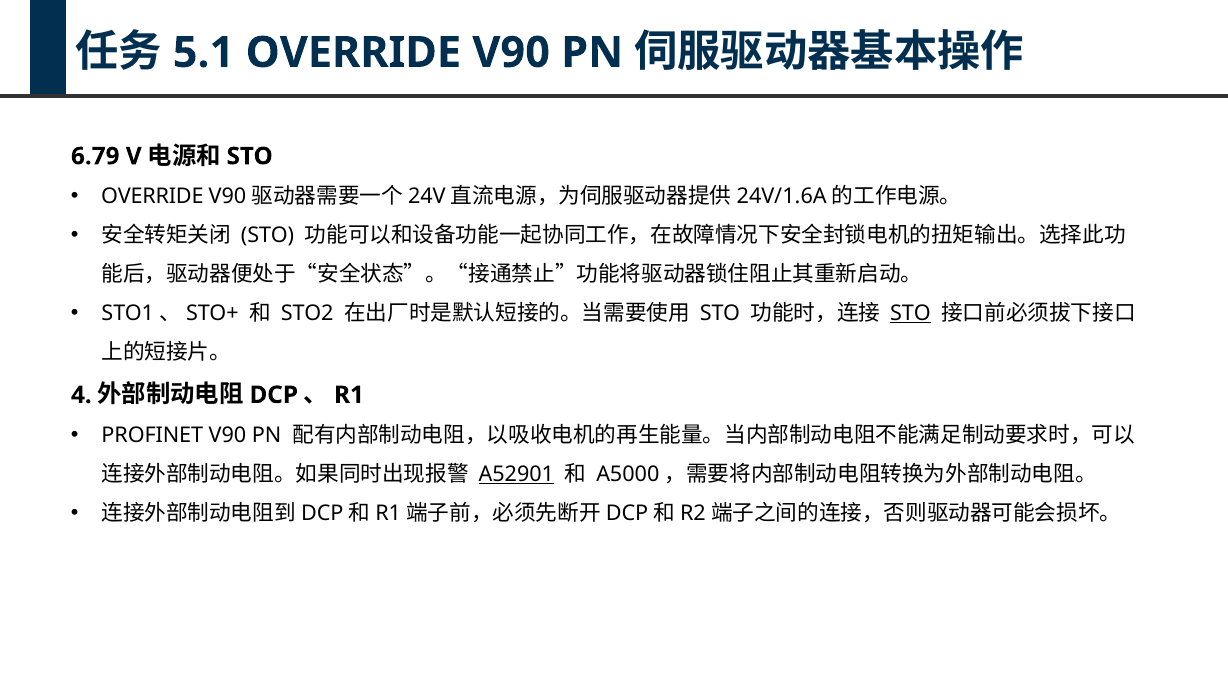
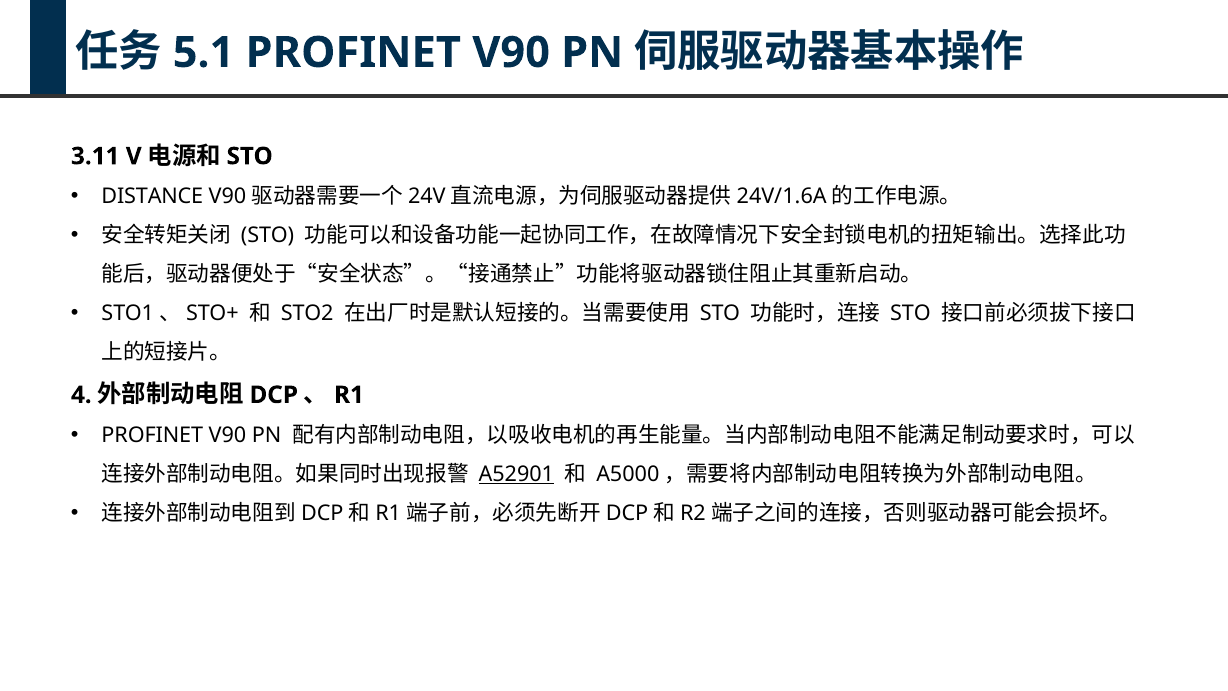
OVERRIDE: OVERRIDE -> PROFINET (353, 53)
6.79: 6.79 -> 3.11 (95, 156)
OVERRIDE: OVERRIDE -> DISTANCE (152, 197)
STO underline: present -> none (910, 313)
